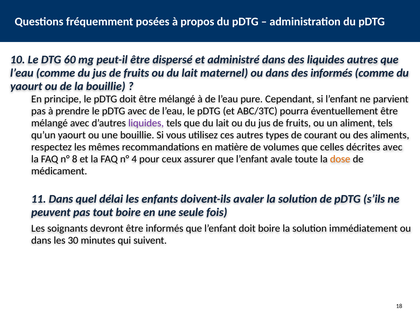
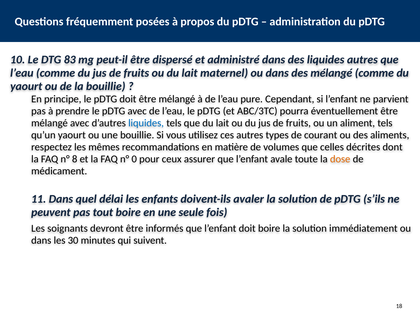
60: 60 -> 83 (70, 60)
des informés: informés -> mélangé (331, 73)
liquides colour: purple -> blue (146, 123)
décrites avec: avec -> dont (393, 147)
4: 4 -> 0 (134, 159)
